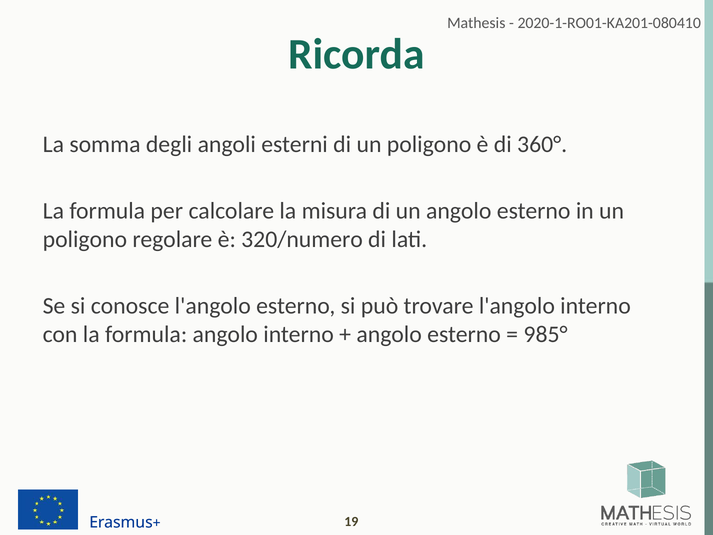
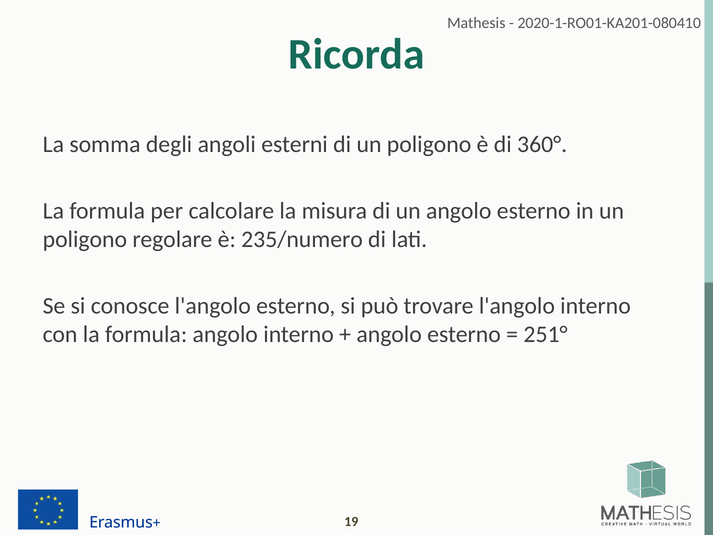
320/numero: 320/numero -> 235/numero (302, 239)
985°: 985° -> 251° (546, 334)
